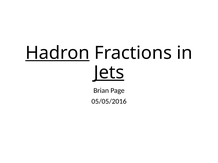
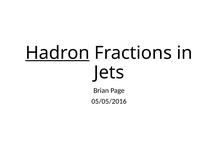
Jets underline: present -> none (109, 73)
